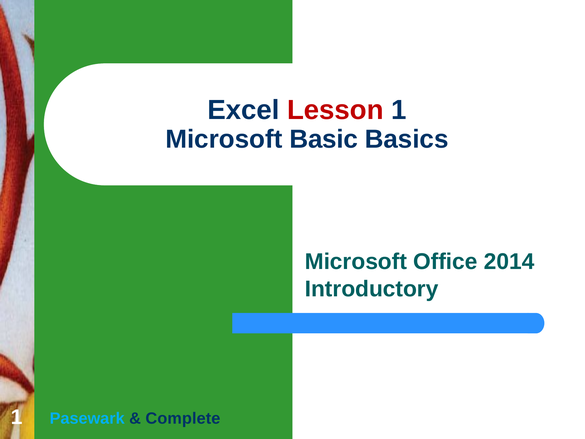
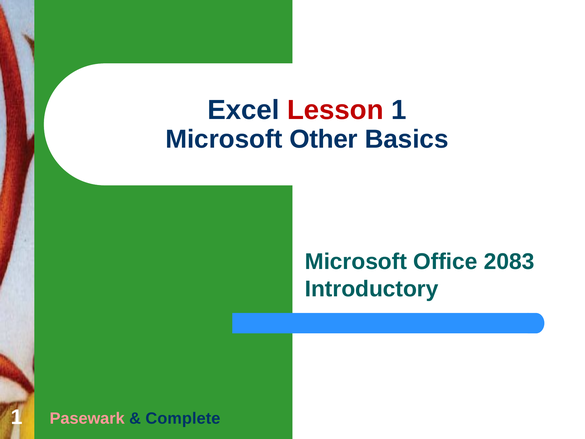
Basic: Basic -> Other (324, 139)
2014: 2014 -> 2083 (509, 262)
Pasewark colour: light blue -> pink (87, 418)
